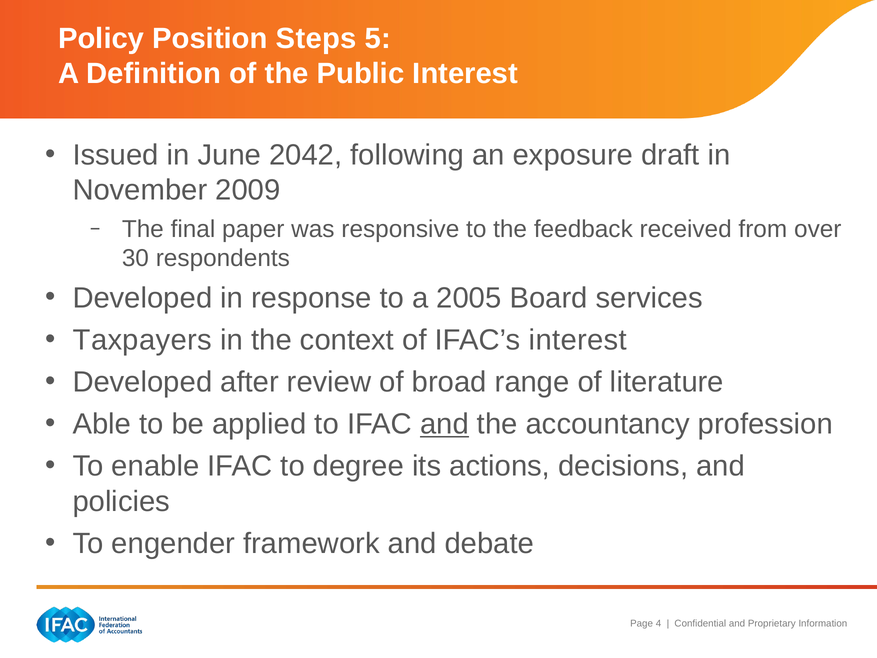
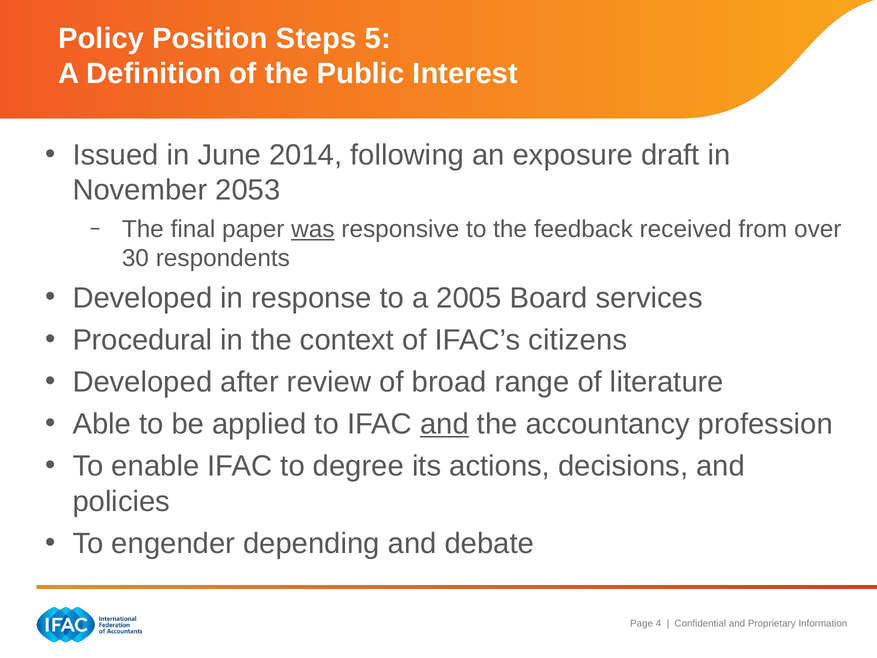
2042: 2042 -> 2014 (306, 155)
2009: 2009 -> 2053 (248, 190)
was underline: none -> present (313, 229)
Taxpayers: Taxpayers -> Procedural (143, 340)
IFAC’s interest: interest -> citizens (578, 340)
framework: framework -> depending (311, 543)
